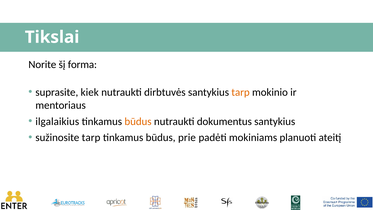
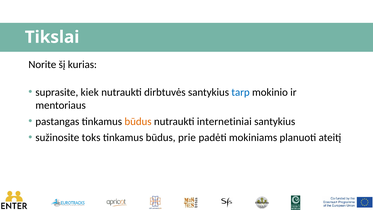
forma: forma -> kurias (82, 65)
tarp colour: orange -> blue (241, 92)
ilgalaikius: ilgalaikius -> pastangas (57, 121)
dokumentus: dokumentus -> internetiniai (224, 121)
sužinosite tarp: tarp -> toks (91, 137)
